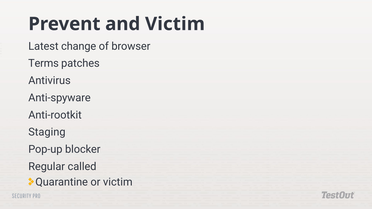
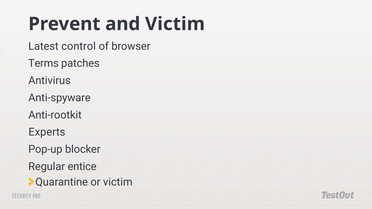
change: change -> control (79, 46)
Staging: Staging -> Experts (47, 132)
called: called -> entice (82, 167)
